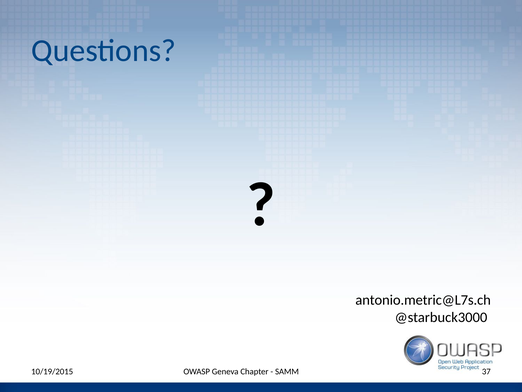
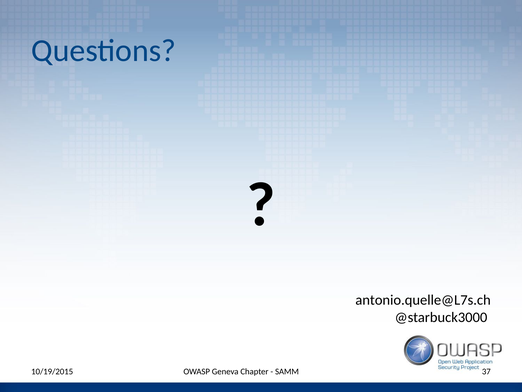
antonio.metric@L7s.ch: antonio.metric@L7s.ch -> antonio.quelle@L7s.ch (423, 300)
